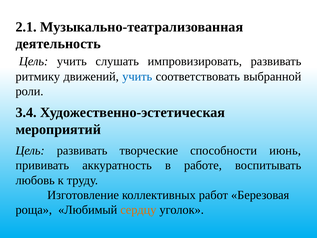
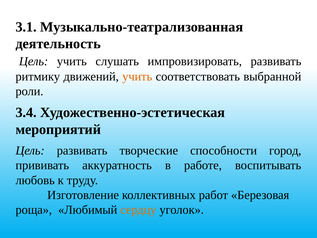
2.1: 2.1 -> 3.1 (26, 27)
учить colour: blue -> orange (137, 76)
июнь: июнь -> город (285, 150)
